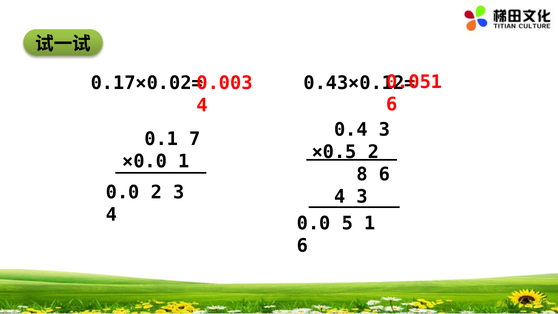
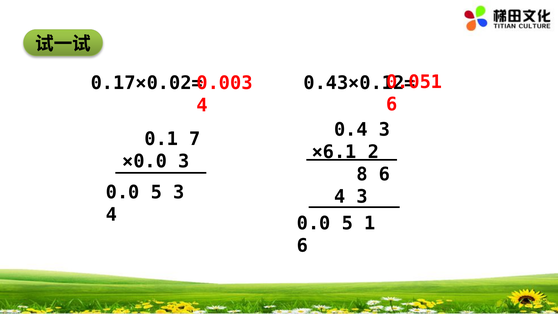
×0.5: ×0.5 -> ×6.1 (334, 152)
×0.0 1: 1 -> 3 (184, 161)
2: 2 -> 5 (156, 192)
